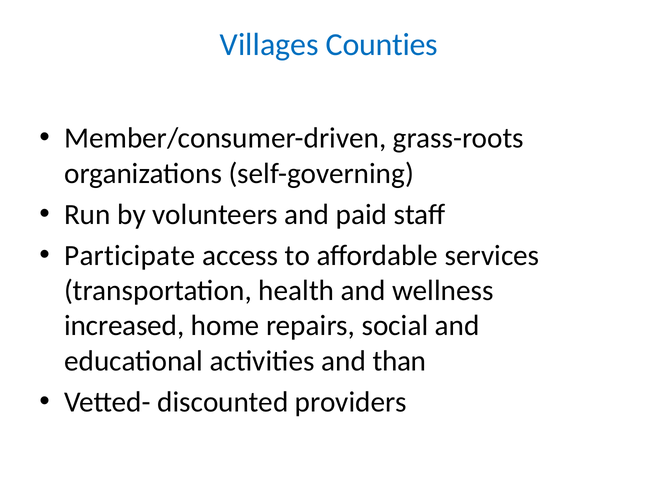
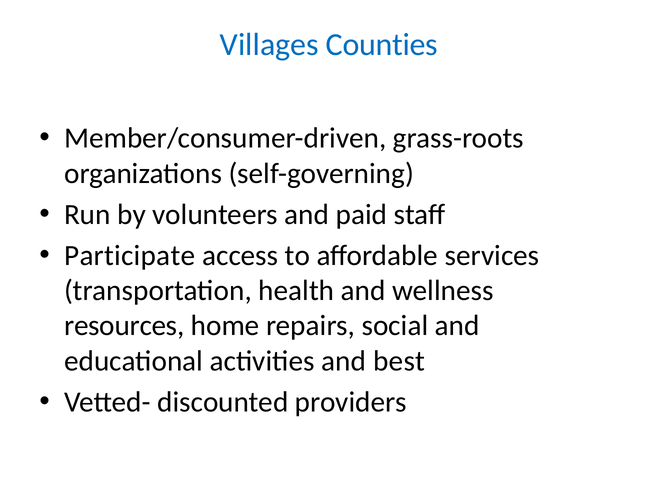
increased: increased -> resources (124, 325)
than: than -> best (399, 361)
